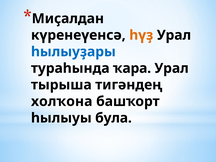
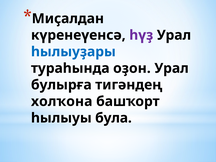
һүҙ colour: orange -> purple (141, 35)
ҡара: ҡара -> оҙон (132, 68)
тырыша: тырыша -> булырға (61, 85)
